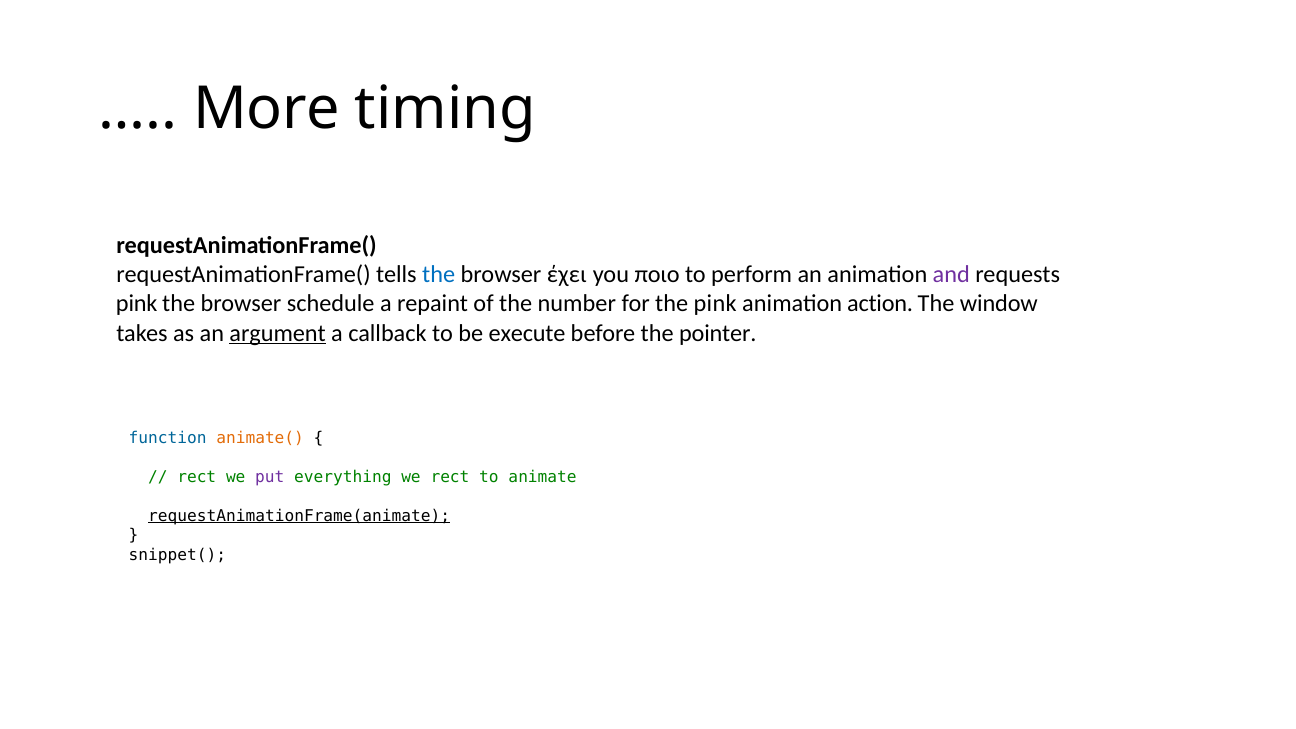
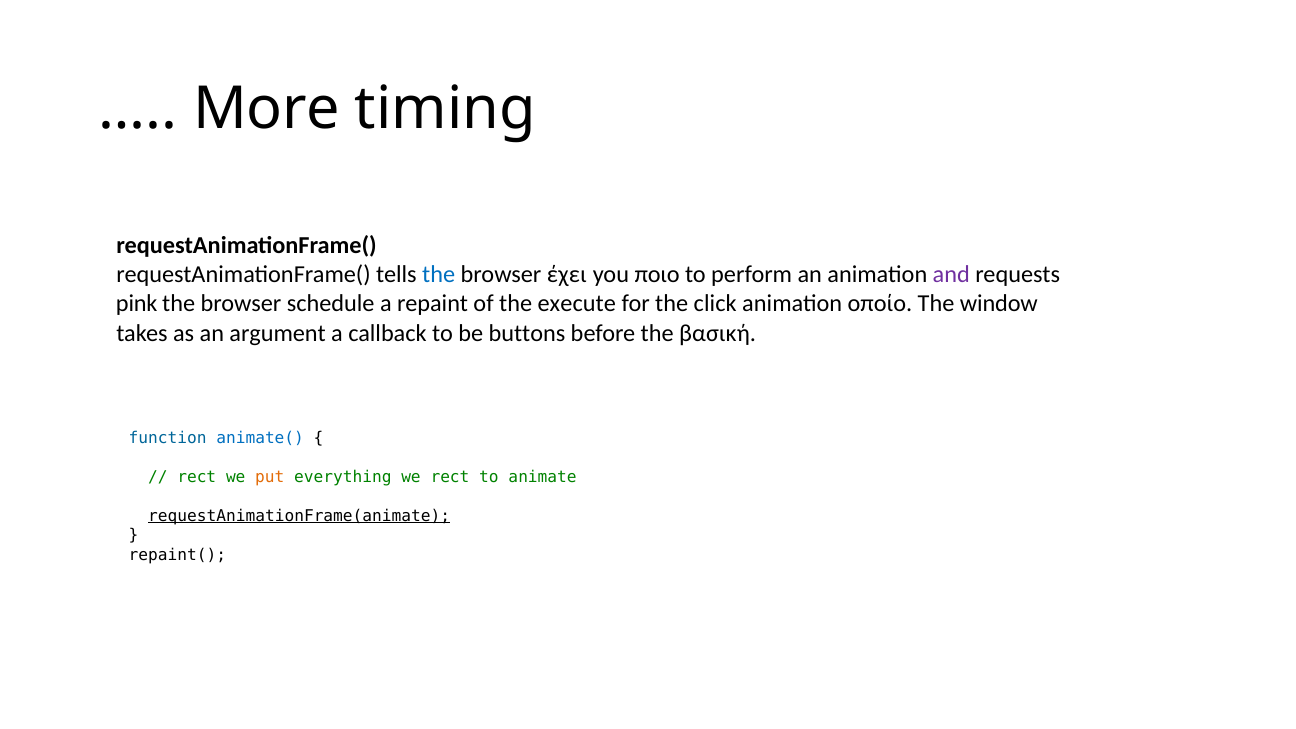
number: number -> execute (577, 304)
the pink: pink -> click (715, 304)
action: action -> οποίο (880, 304)
argument underline: present -> none (278, 333)
execute: execute -> buttons (527, 333)
pointer: pointer -> βασική (718, 333)
animate( colour: orange -> blue (260, 438)
put colour: purple -> orange (270, 477)
snippet(: snippet( -> repaint( (177, 555)
